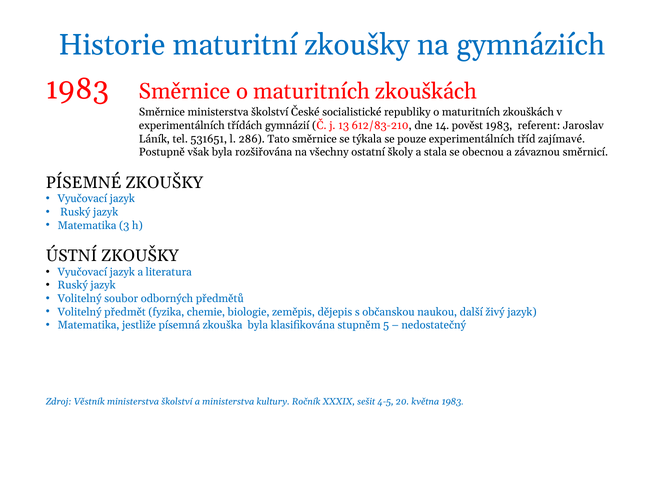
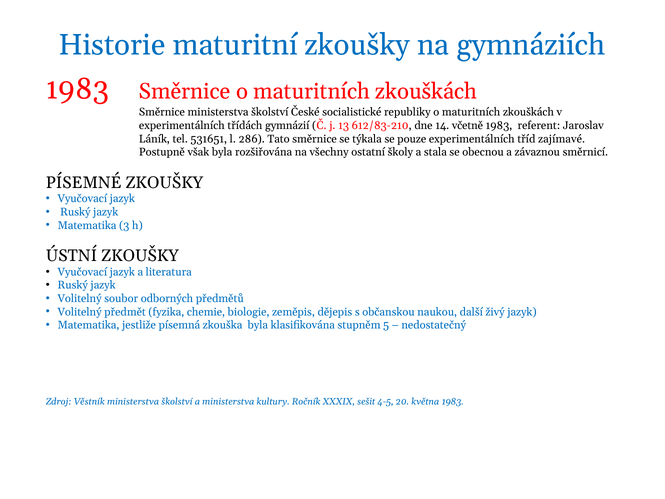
pověst: pověst -> včetně (467, 126)
